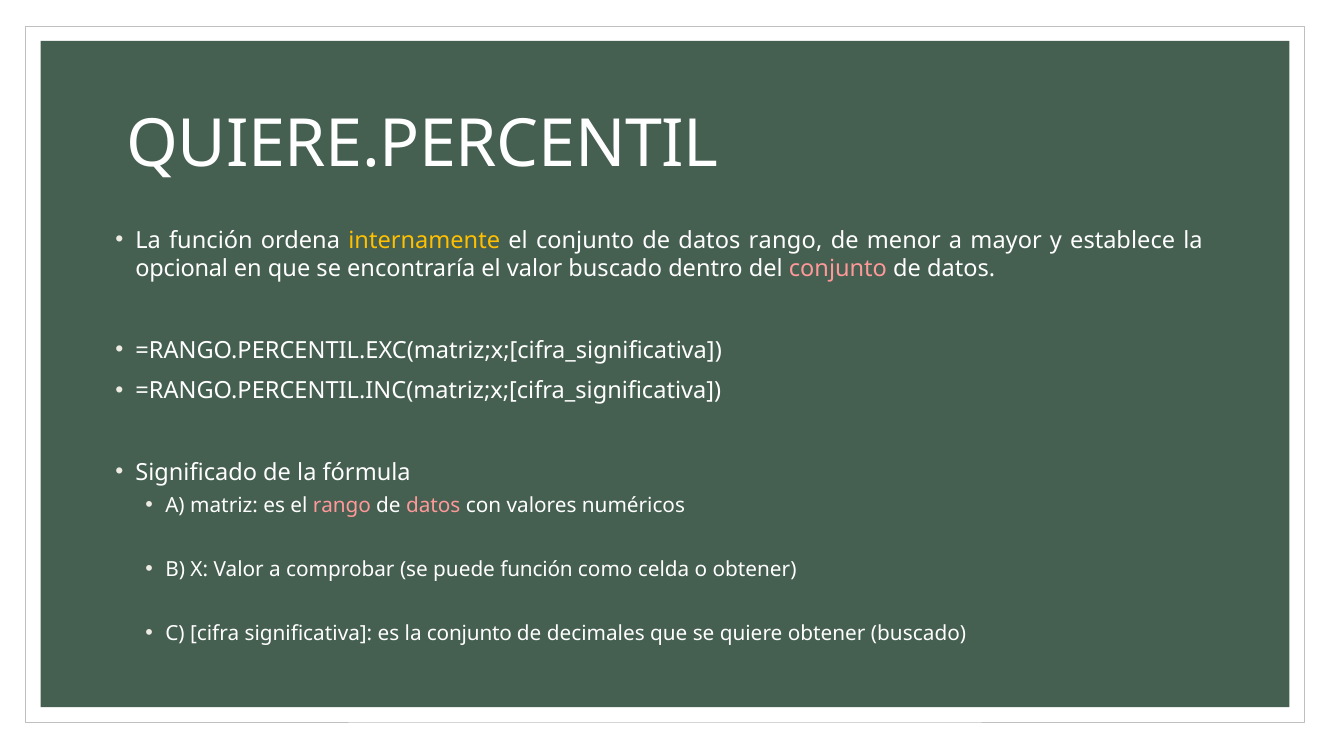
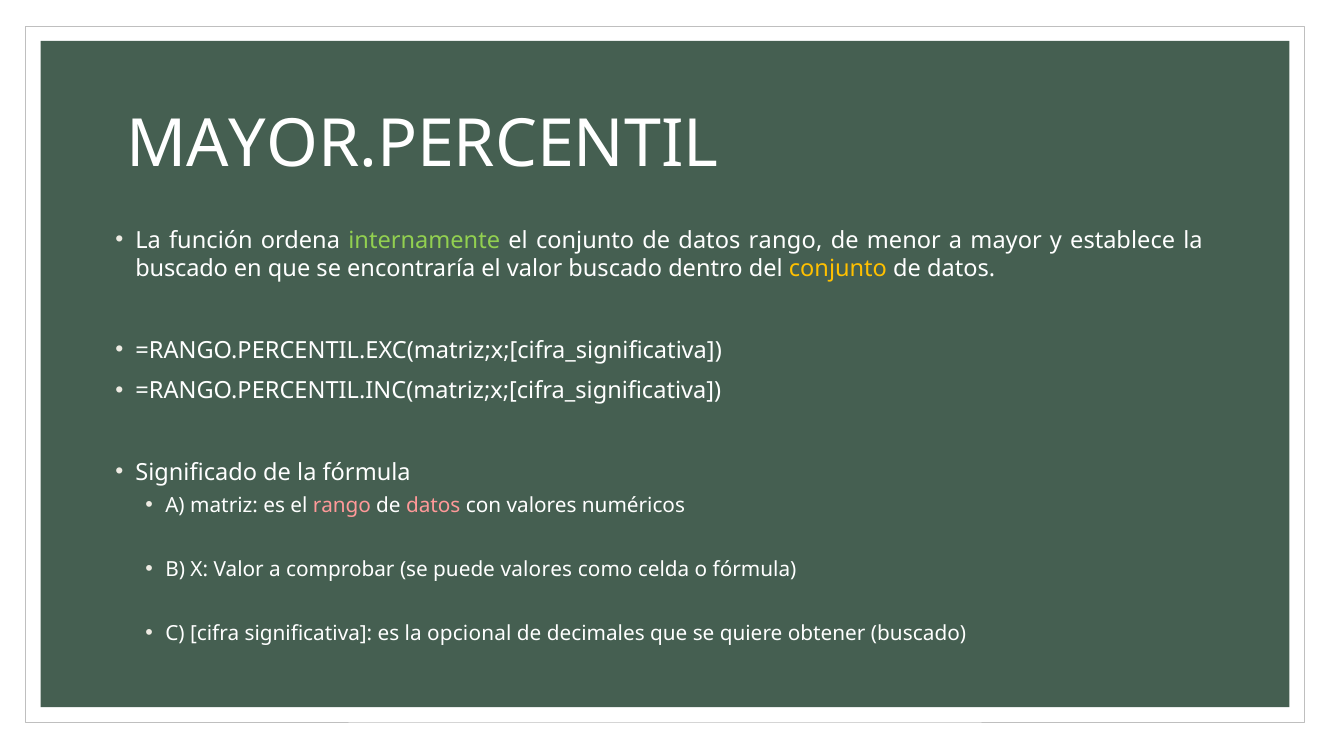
QUIERE.PERCENTIL: QUIERE.PERCENTIL -> MAYOR.PERCENTIL (422, 144)
internamente colour: yellow -> light green (424, 240)
opcional: opcional -> buscado (182, 269)
conjunto colour: pink -> yellow (838, 269)
puede función: función -> valores (536, 570)
o obtener: obtener -> fórmula (755, 570)
la conjunto: conjunto -> opcional (469, 633)
